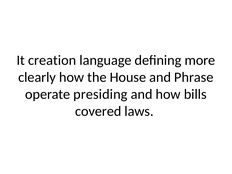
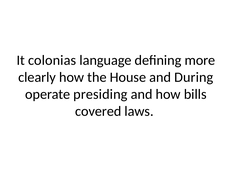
creation: creation -> colonias (52, 60)
Phrase: Phrase -> During (194, 77)
